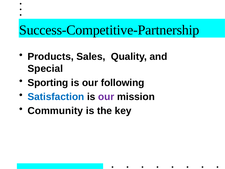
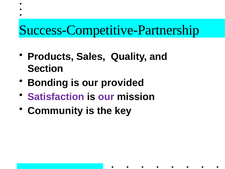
Special: Special -> Section (45, 69)
Sporting: Sporting -> Bonding (48, 83)
following: following -> provided (123, 83)
Satisfaction colour: blue -> purple (56, 97)
